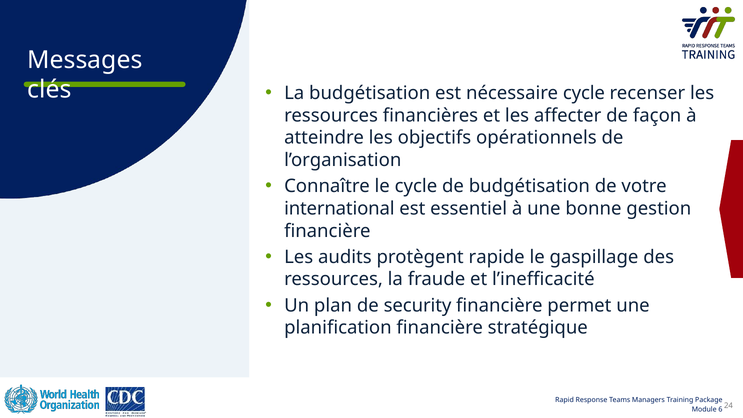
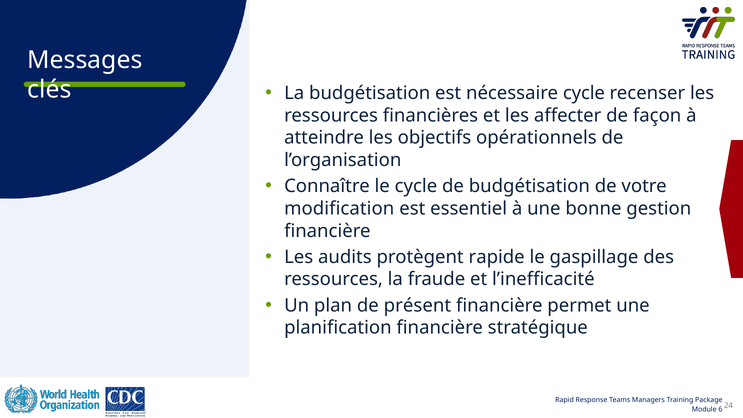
international: international -> modification (339, 209)
security: security -> présent (417, 305)
